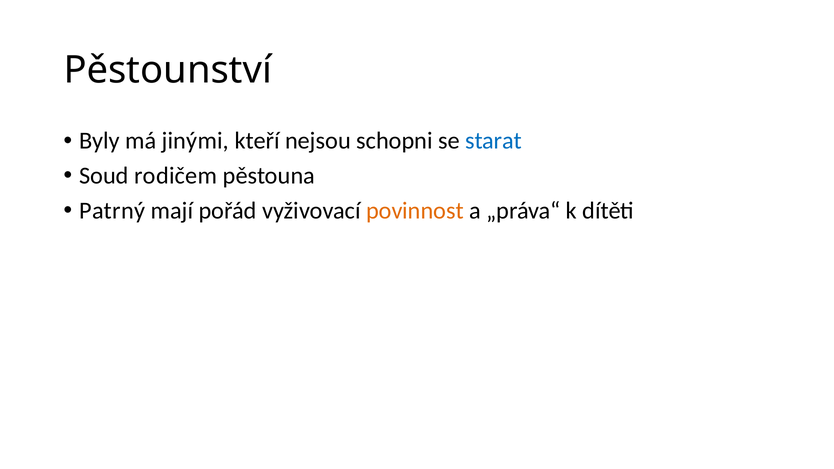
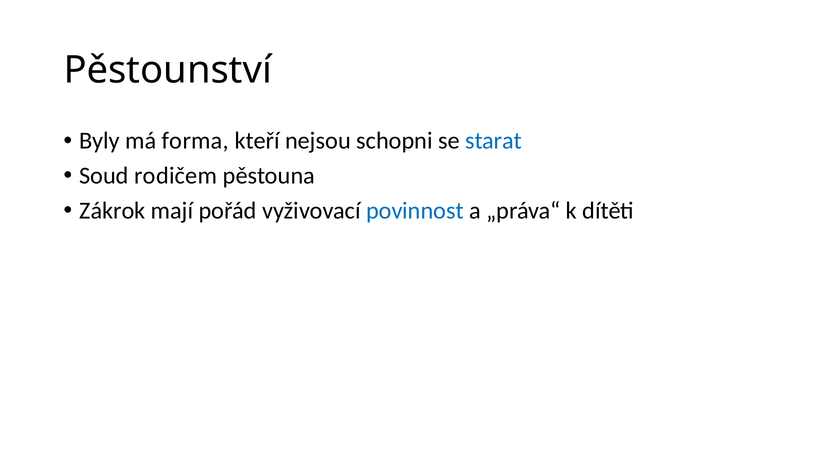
jinými: jinými -> forma (195, 141)
Patrný: Patrný -> Zákrok (112, 211)
povinnost colour: orange -> blue (415, 211)
